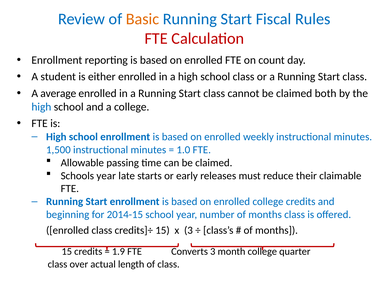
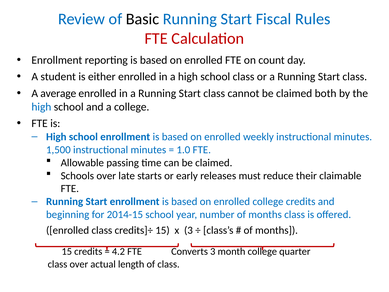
Basic colour: orange -> black (143, 19)
Schools year: year -> over (106, 176)
1.9: 1.9 -> 4.2 (118, 251)
